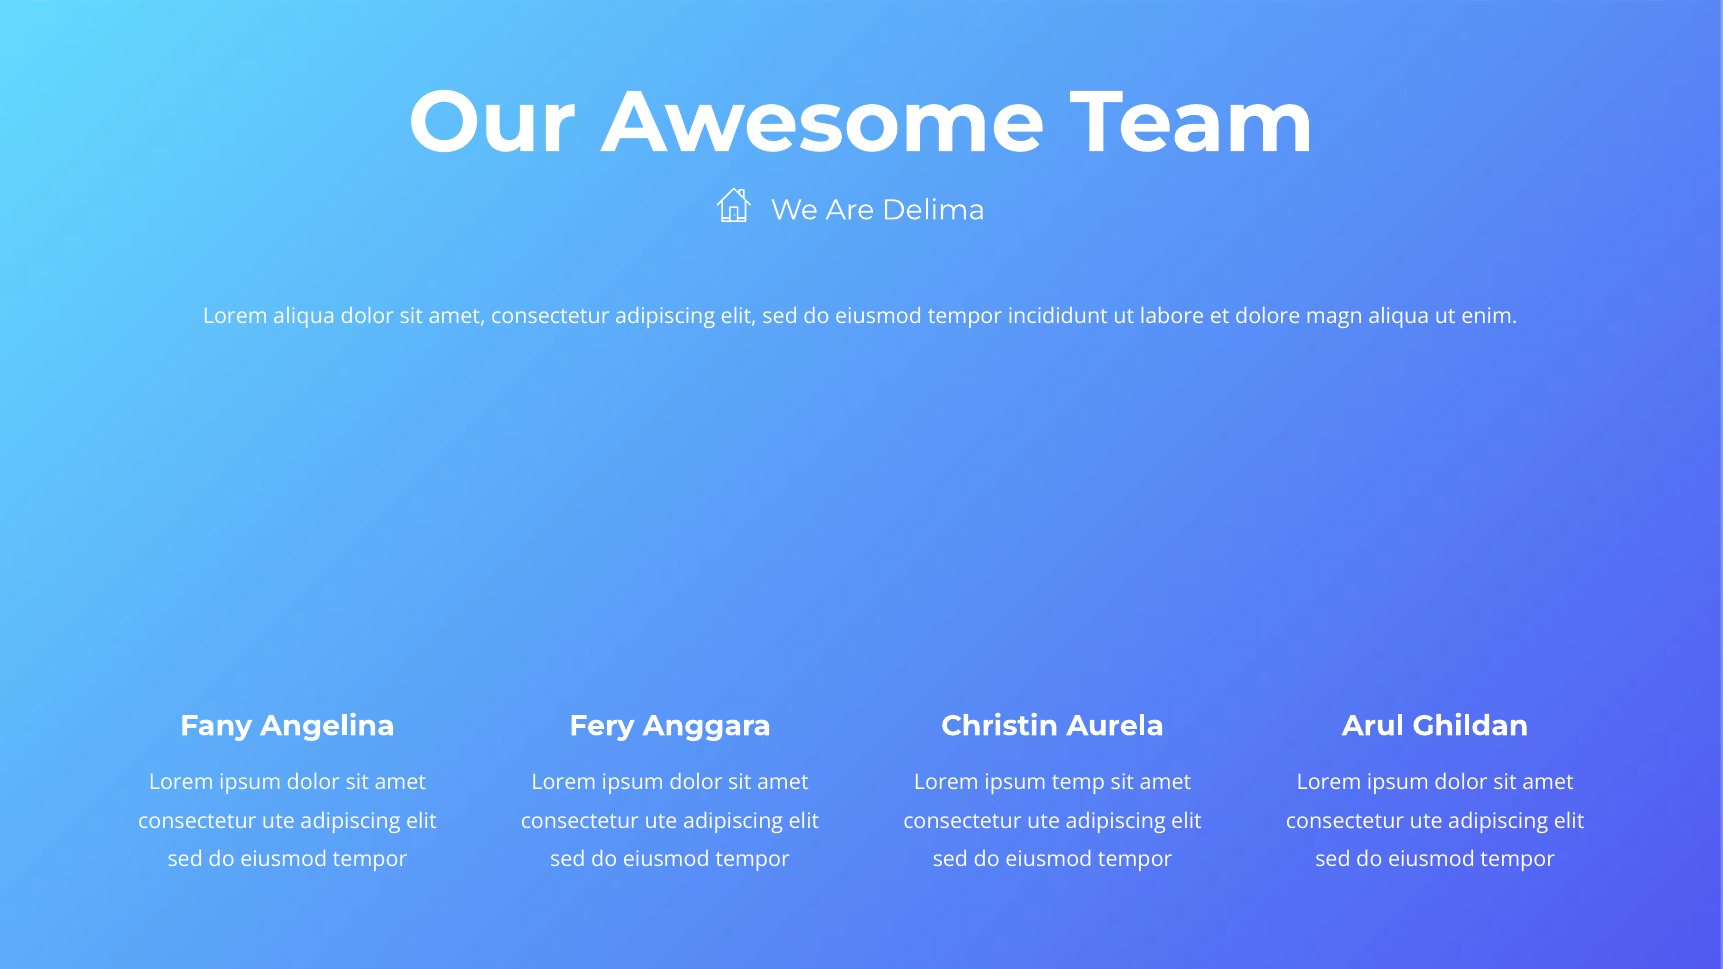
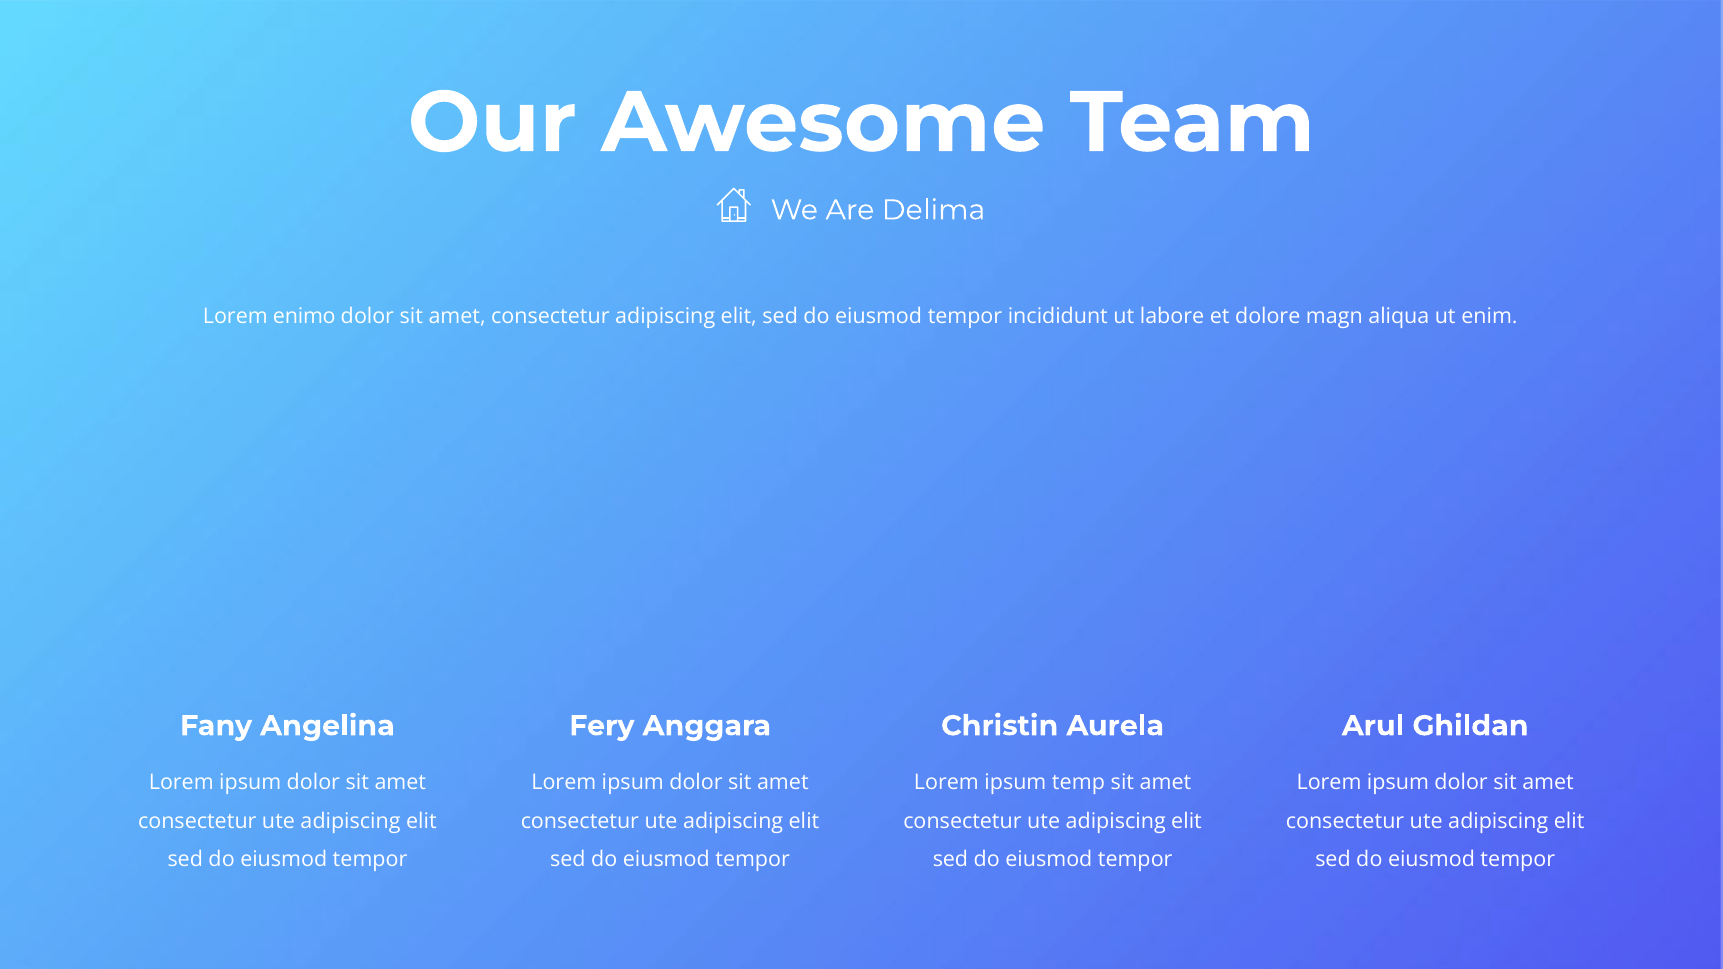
Lorem aliqua: aliqua -> enimo (304, 317)
